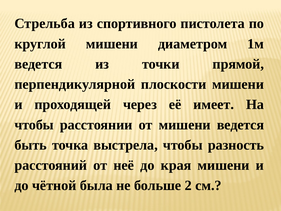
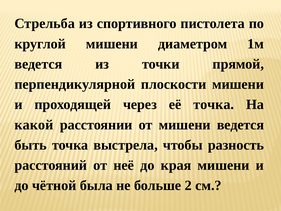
её имеет: имеет -> точка (214, 104)
чтобы: чтобы -> какой (34, 125)
